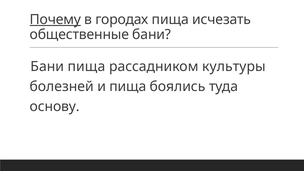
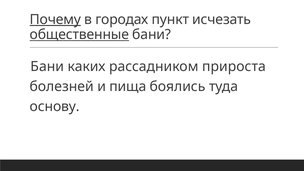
городах пища: пища -> пункт (170, 19)
общественные underline: none -> present (79, 35)
Бани пища: пища -> каких (87, 66)
культуры: культуры -> прироста (234, 66)
